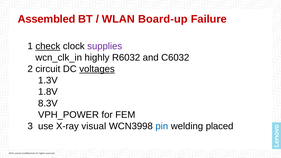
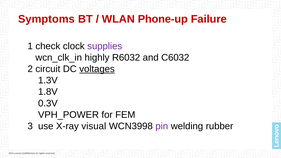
Assembled: Assembled -> Symptoms (46, 19)
Board-up: Board-up -> Phone-up (163, 19)
check underline: present -> none (48, 46)
8.3V: 8.3V -> 0.3V (48, 103)
pin colour: blue -> purple (162, 126)
placed: placed -> rubber (220, 126)
